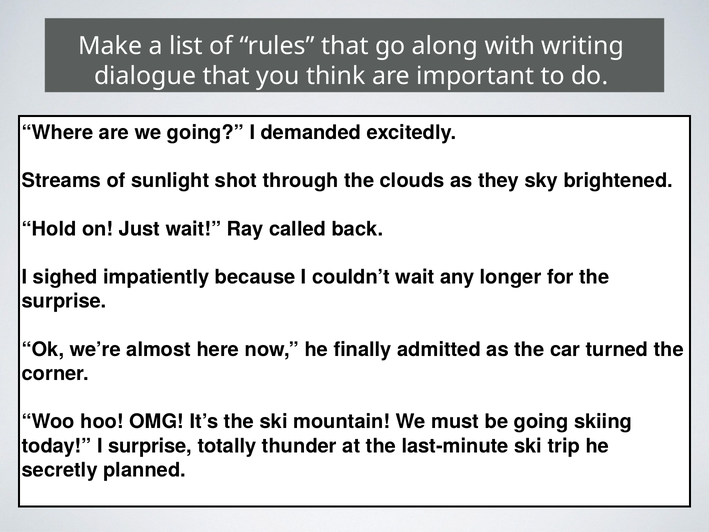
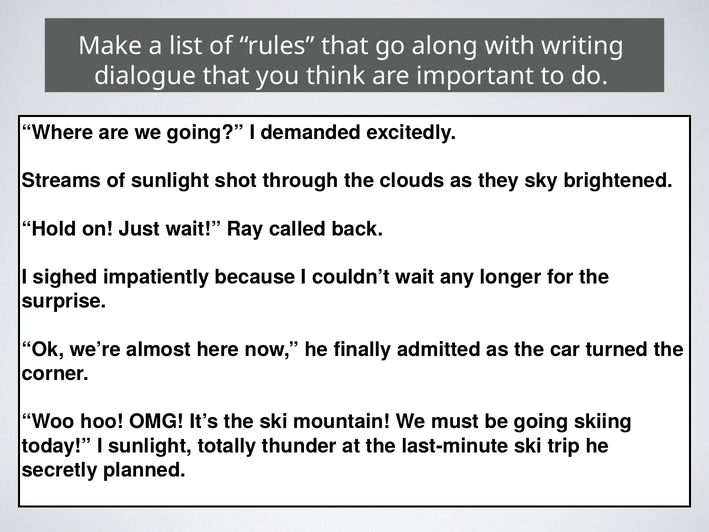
I surprise: surprise -> sunlight (150, 446)
